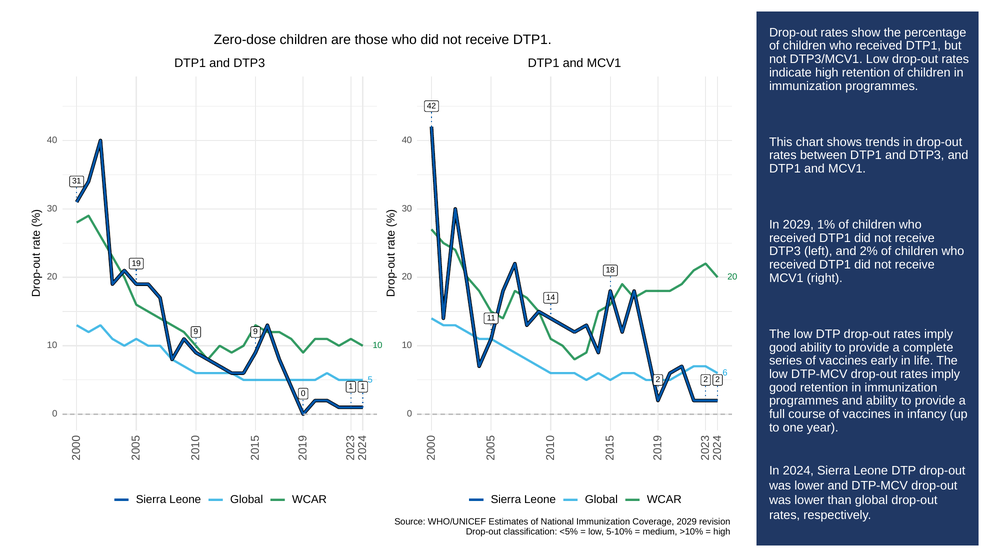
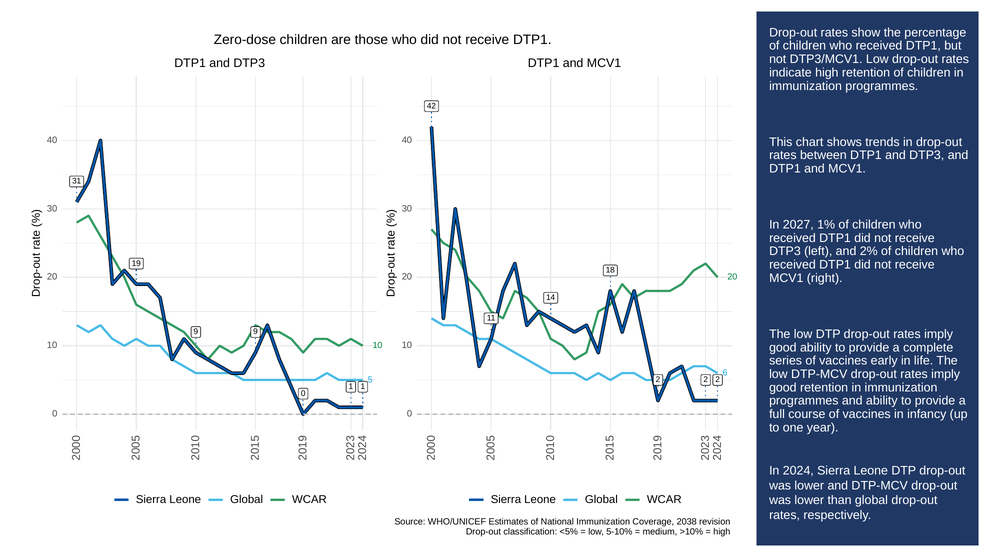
In 2029: 2029 -> 2027 (798, 225)
Coverage 2029: 2029 -> 2038 (687, 522)
